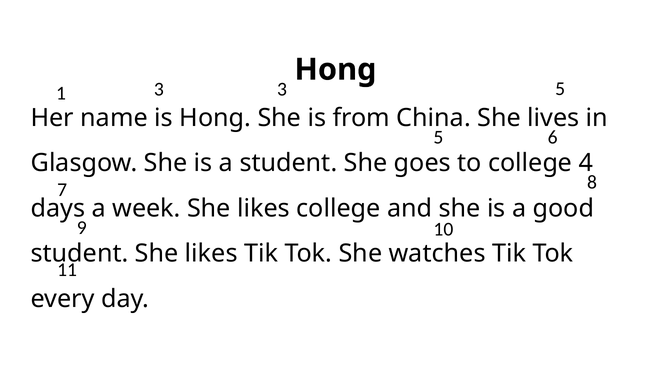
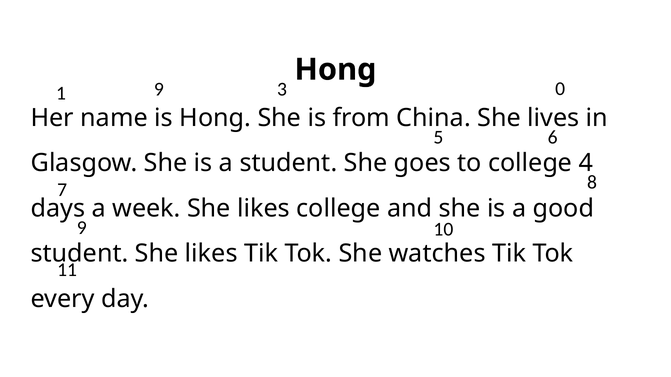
1 3: 3 -> 9 (159, 89)
3 5: 5 -> 0 (560, 89)
